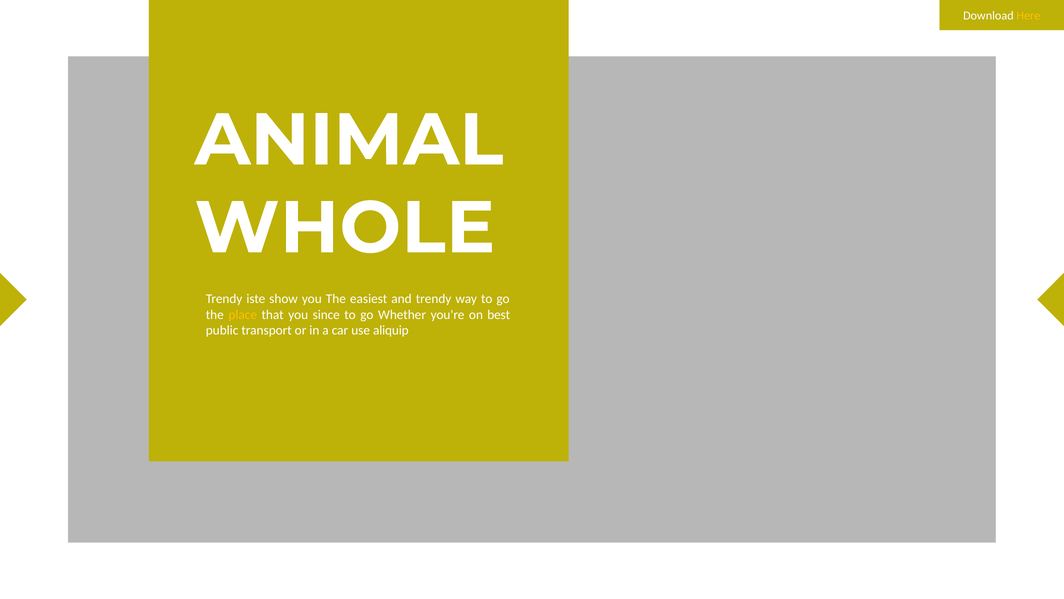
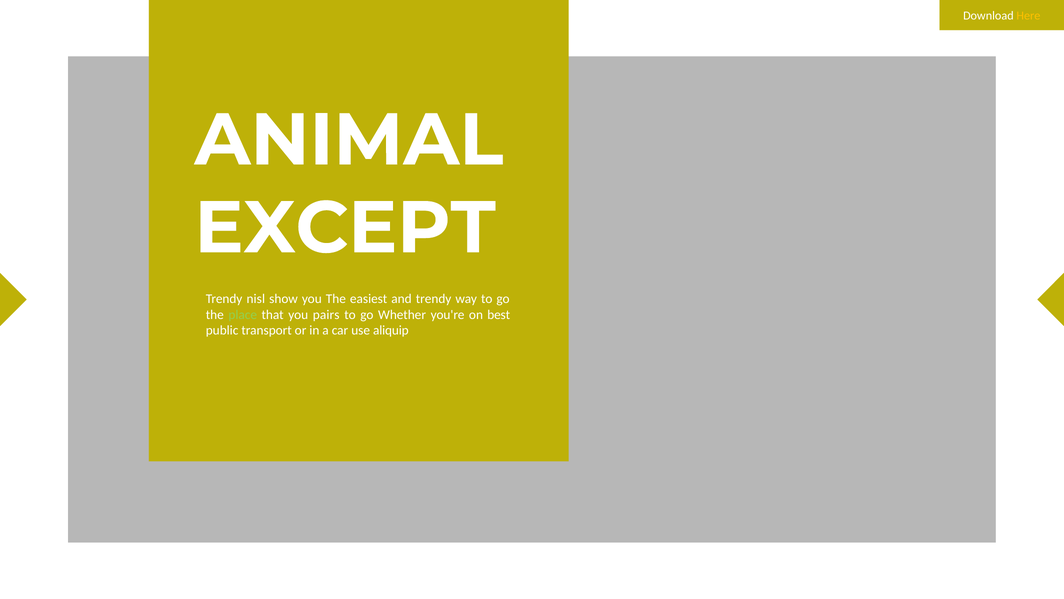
WHOLE: WHOLE -> EXCEPT (345, 228)
iste: iste -> nisl (256, 298)
place colour: yellow -> light green (243, 314)
since: since -> pairs (326, 314)
